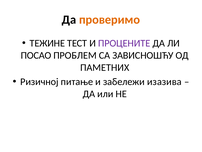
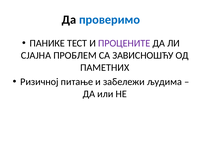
проверимо colour: orange -> blue (110, 20)
ТЕЖИНЕ: ТЕЖИНЕ -> ПАНИКЕ (47, 43)
ПОСАО: ПОСАО -> СЈАЈНА (36, 55)
изазива: изазива -> људима (164, 82)
